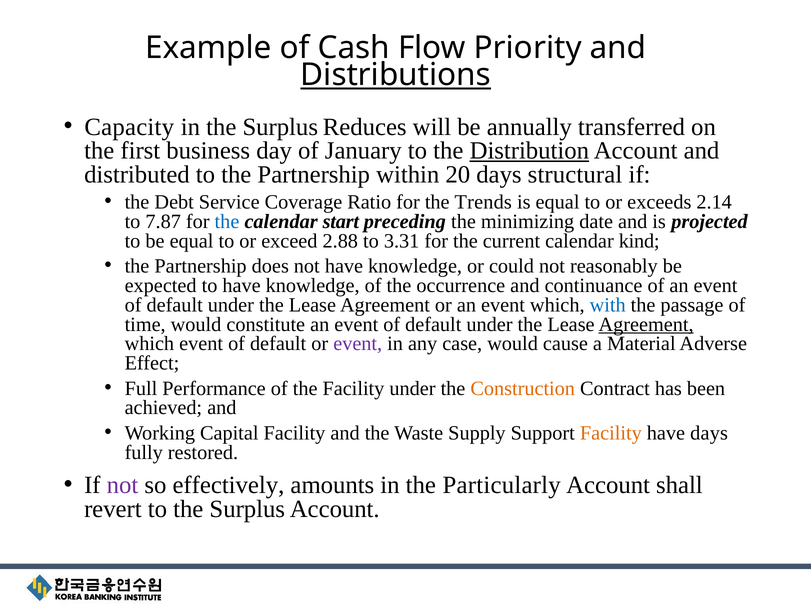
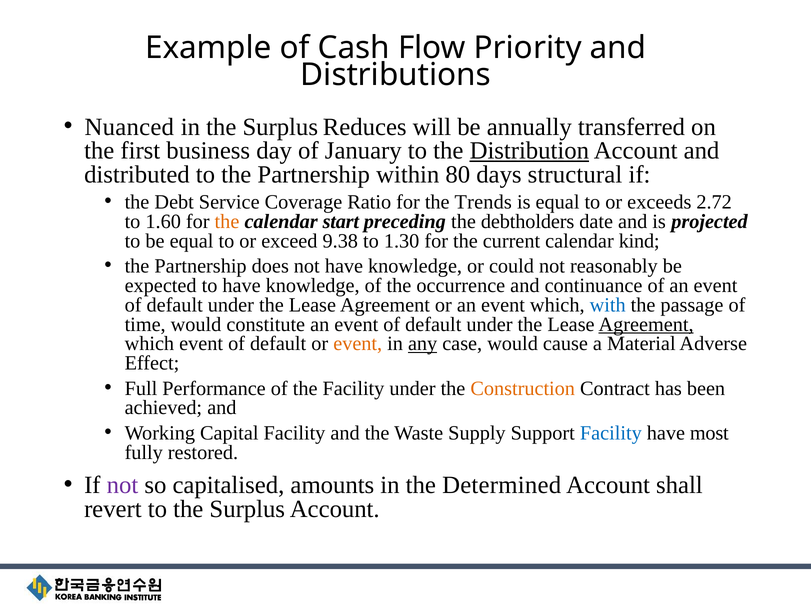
Distributions underline: present -> none (396, 75)
Capacity: Capacity -> Nuanced (129, 127)
20: 20 -> 80 (458, 175)
2.14: 2.14 -> 2.72 (714, 202)
7.87: 7.87 -> 1.60 (163, 221)
the colour: blue -> orange (227, 221)
minimizing: minimizing -> debtholders (528, 221)
2.88: 2.88 -> 9.38 (340, 241)
3.31: 3.31 -> 1.30 (402, 241)
event colour: purple -> orange (358, 344)
any underline: none -> present (423, 344)
Facility colour: orange -> blue (611, 433)
have days: days -> most (709, 433)
effectively: effectively -> capitalised (228, 485)
Particularly: Particularly -> Determined (502, 485)
